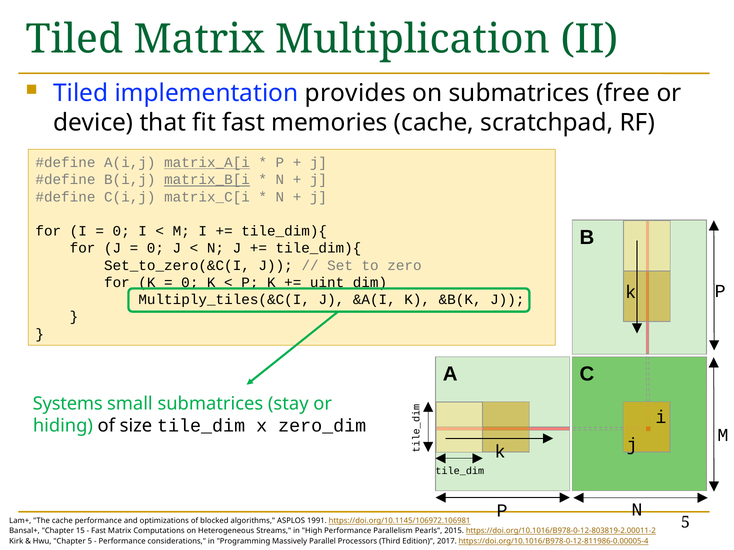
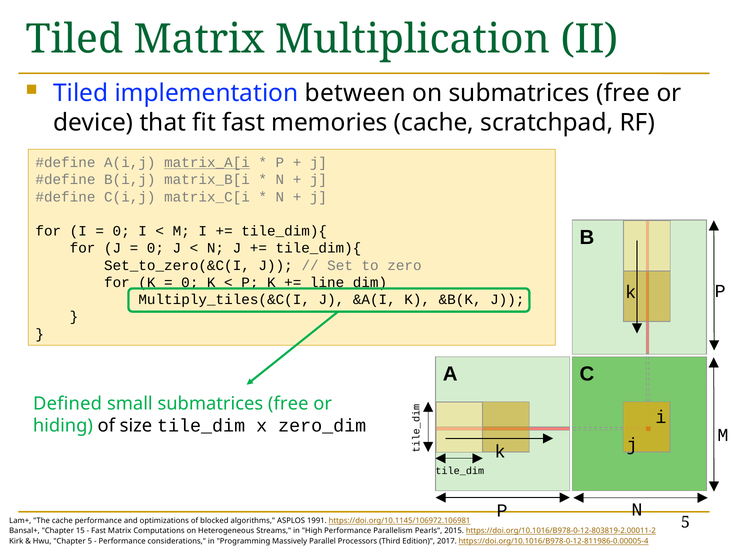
provides: provides -> between (355, 93)
matrix_B[i underline: present -> none (207, 180)
uint_dim: uint_dim -> line_dim (349, 283)
Systems: Systems -> Defined (68, 404)
small submatrices stay: stay -> free (288, 404)
